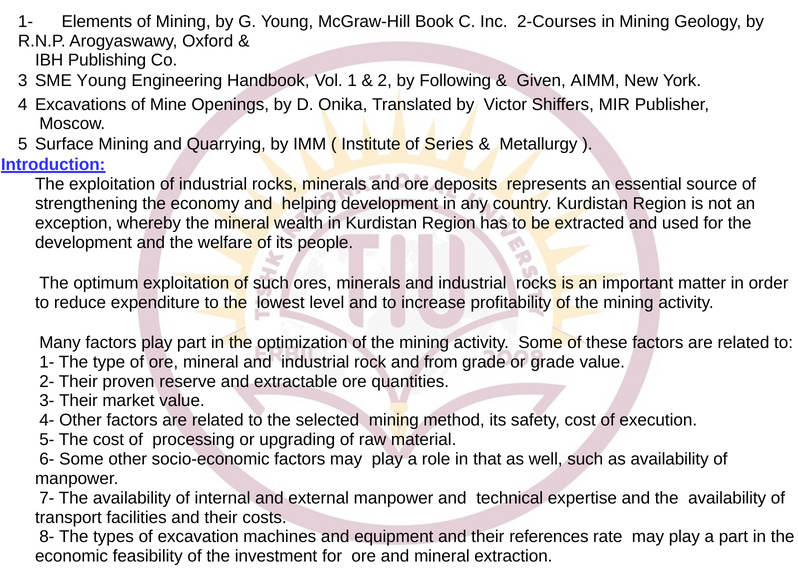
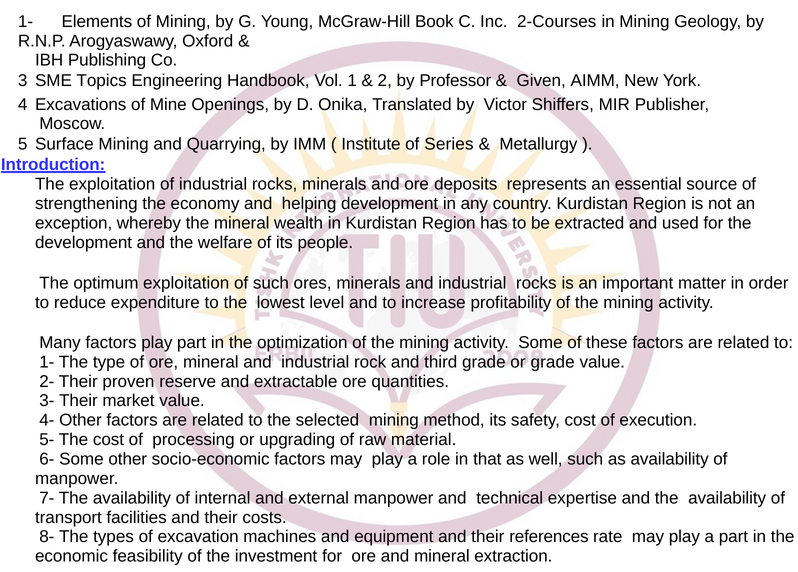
SME Young: Young -> Topics (102, 81)
Following: Following -> Professor (455, 81)
from: from -> third (441, 362)
